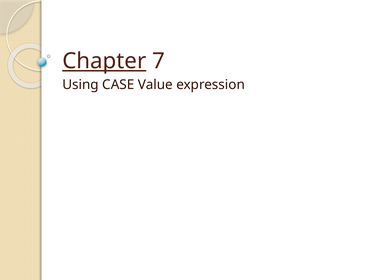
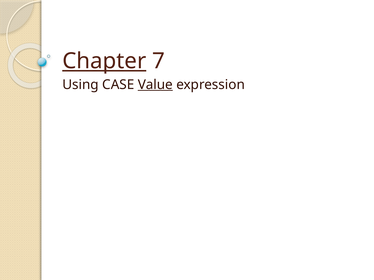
Value underline: none -> present (155, 85)
